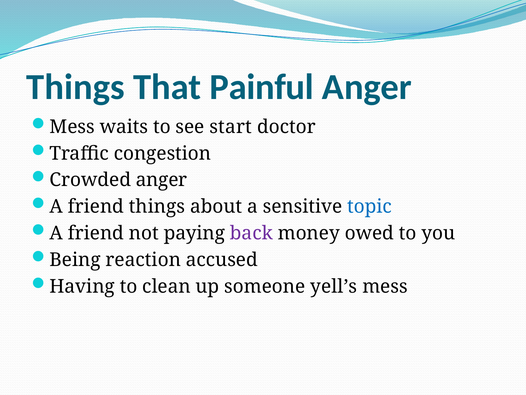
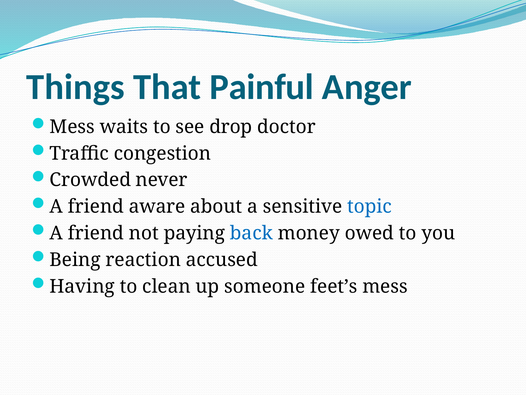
start: start -> drop (231, 127)
Crowded anger: anger -> never (162, 180)
friend things: things -> aware (157, 206)
back colour: purple -> blue (251, 233)
yell’s: yell’s -> feet’s (334, 286)
